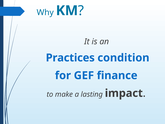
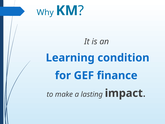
Practices: Practices -> Learning (70, 58)
